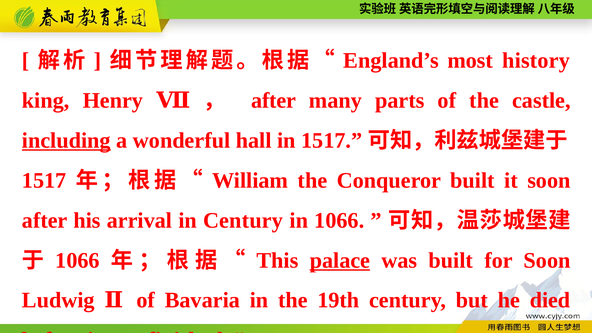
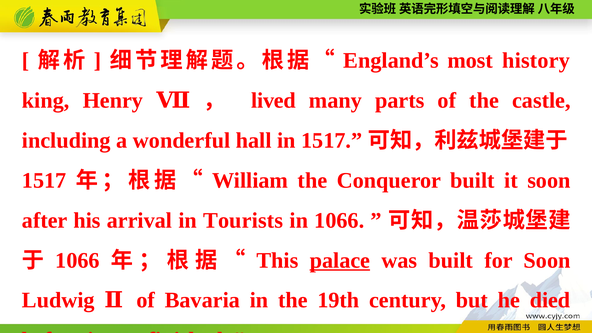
after: after -> lived (274, 101)
including underline: present -> none (66, 140)
in Century: Century -> Tourists (243, 220)
